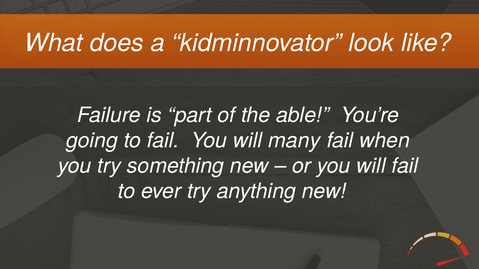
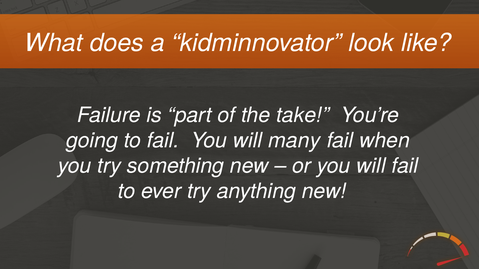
able: able -> take (303, 115)
